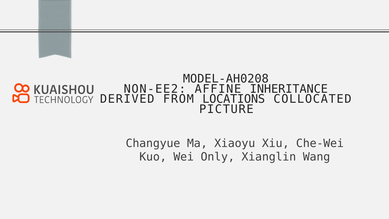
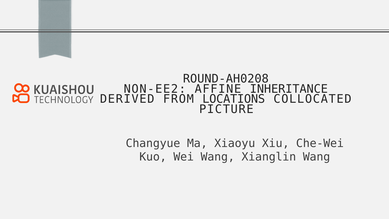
MODEL-AH0208: MODEL-AH0208 -> ROUND-AH0208 (226, 79)
Wei Only: Only -> Wang (218, 157)
